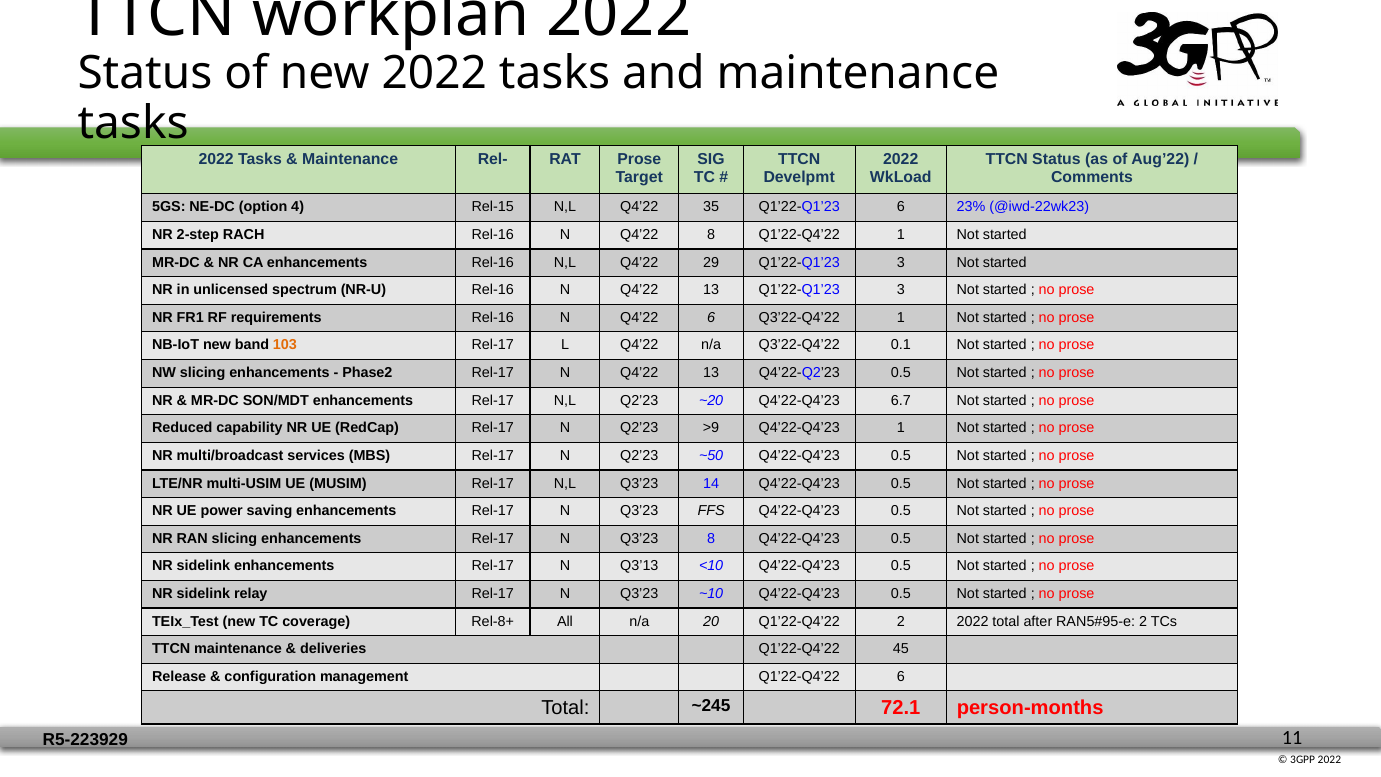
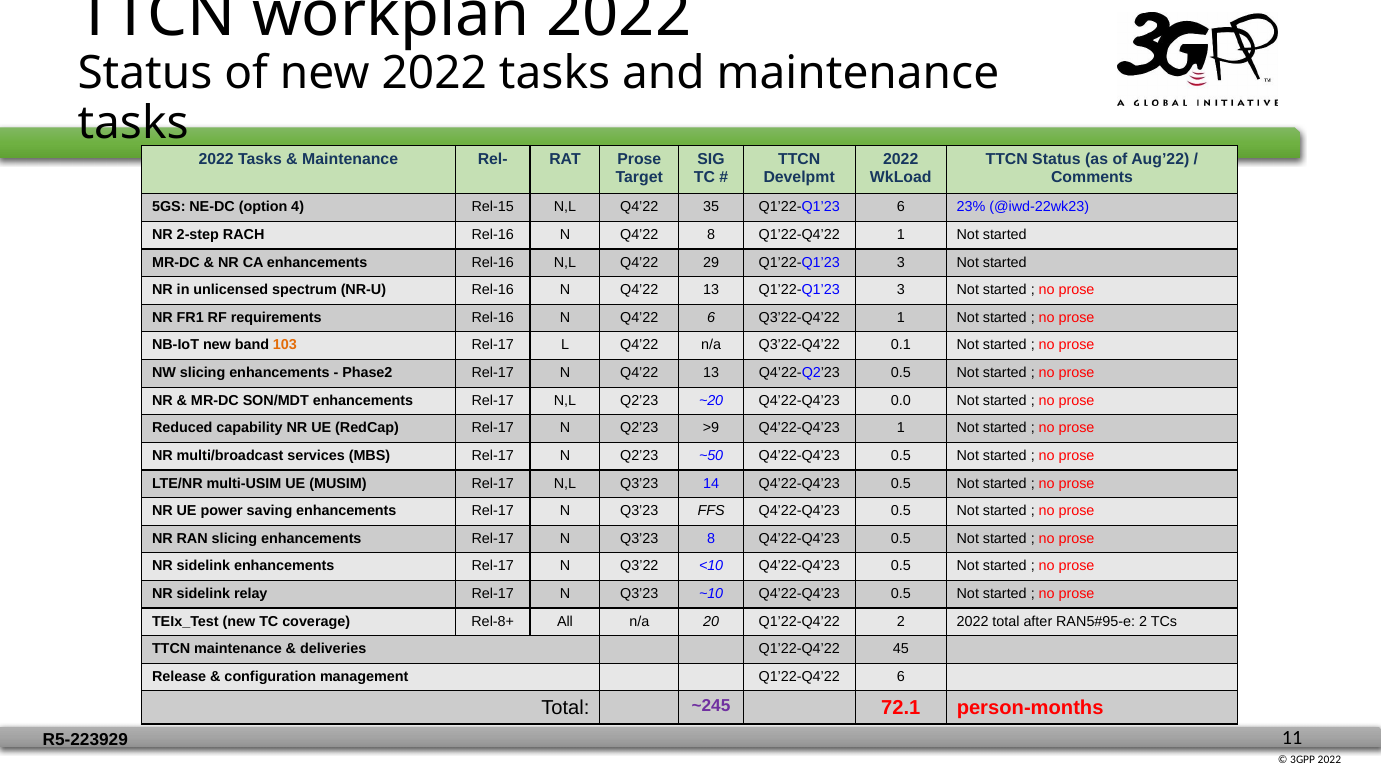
6.7: 6.7 -> 0.0 (901, 400)
Q3’13: Q3’13 -> Q3’22 (639, 566)
~245 colour: black -> purple (711, 706)
